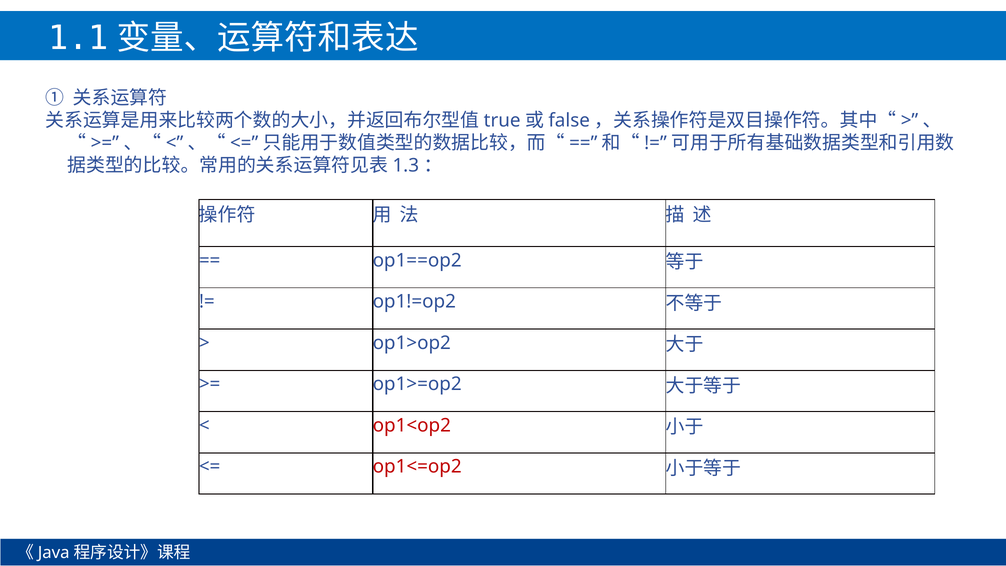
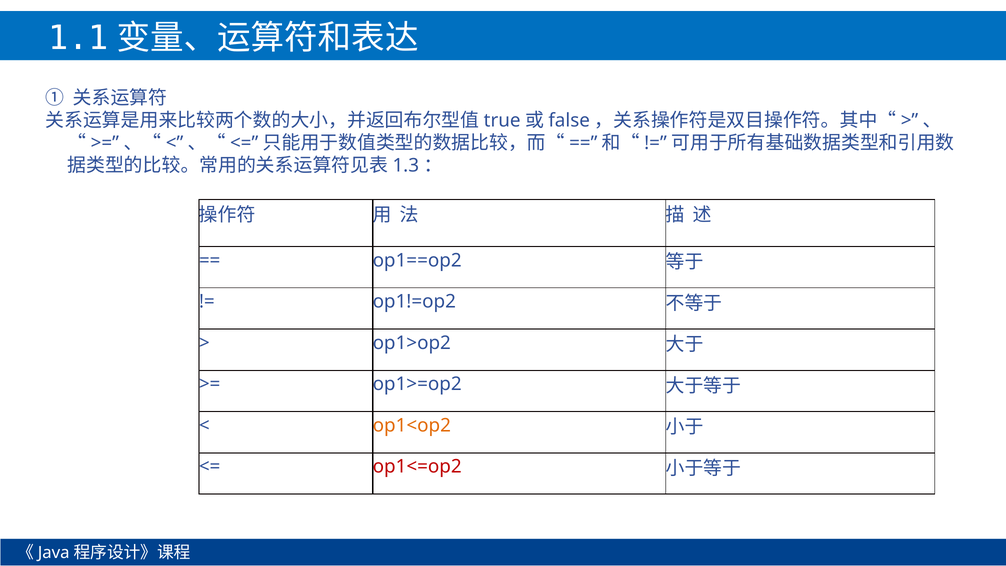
op1<op2 colour: red -> orange (412, 425)
